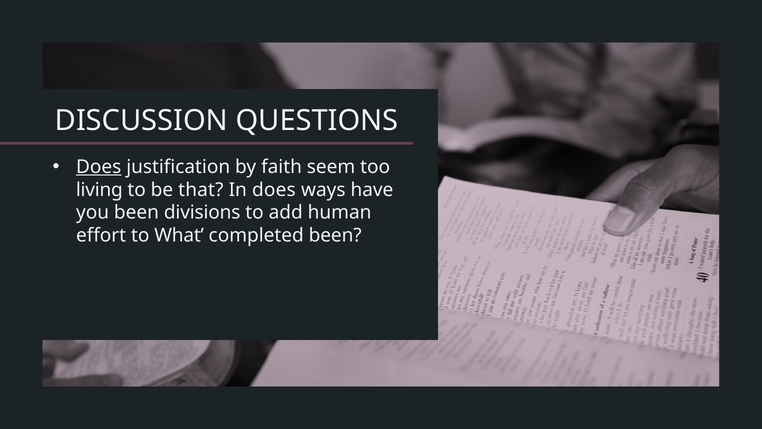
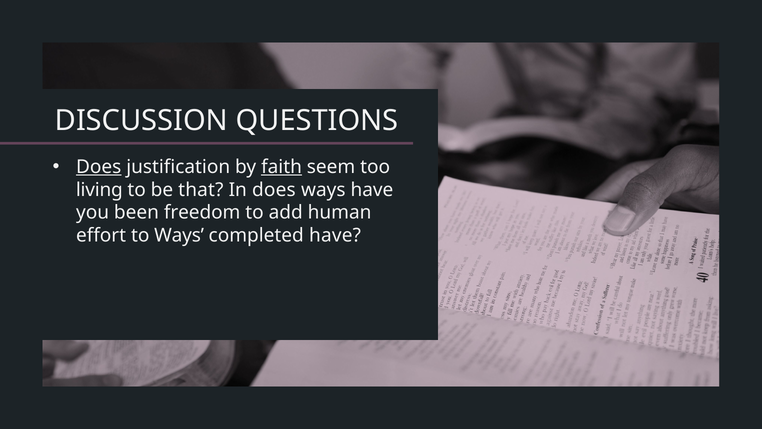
faith underline: none -> present (282, 167)
divisions: divisions -> freedom (202, 212)
to What: What -> Ways (179, 235)
completed been: been -> have (335, 235)
